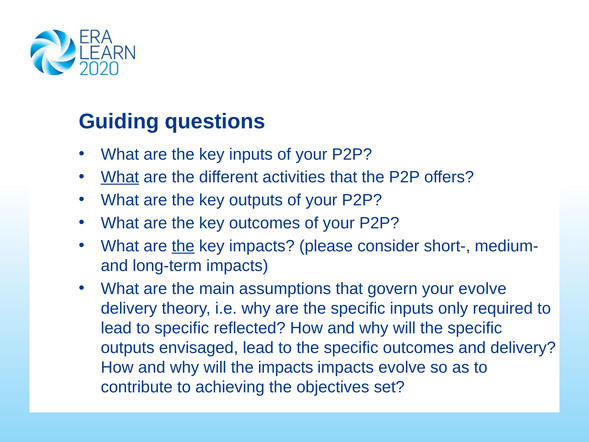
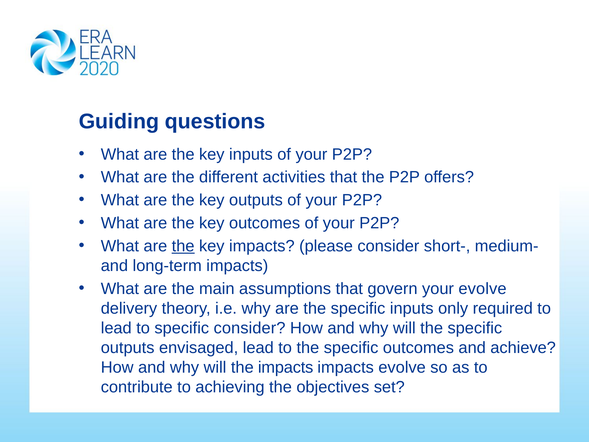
What underline: present -> none (120, 177)
specific reflected: reflected -> consider (250, 328)
and delivery: delivery -> achieve (523, 348)
